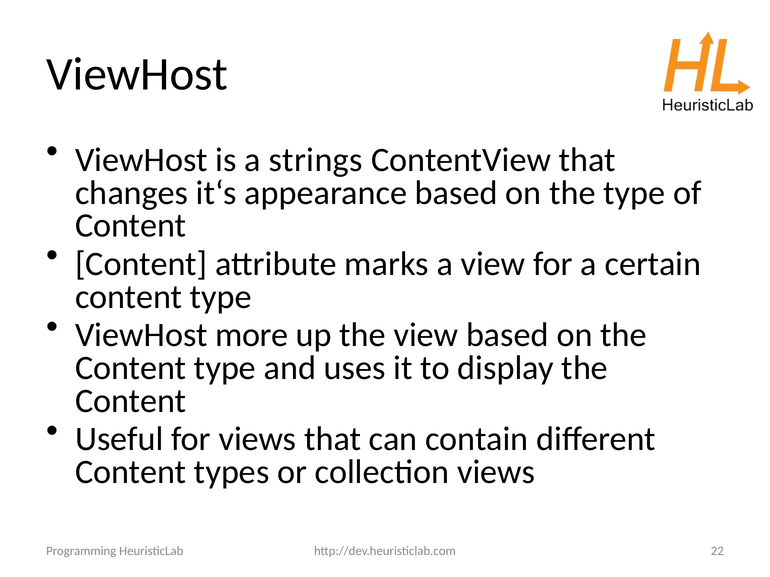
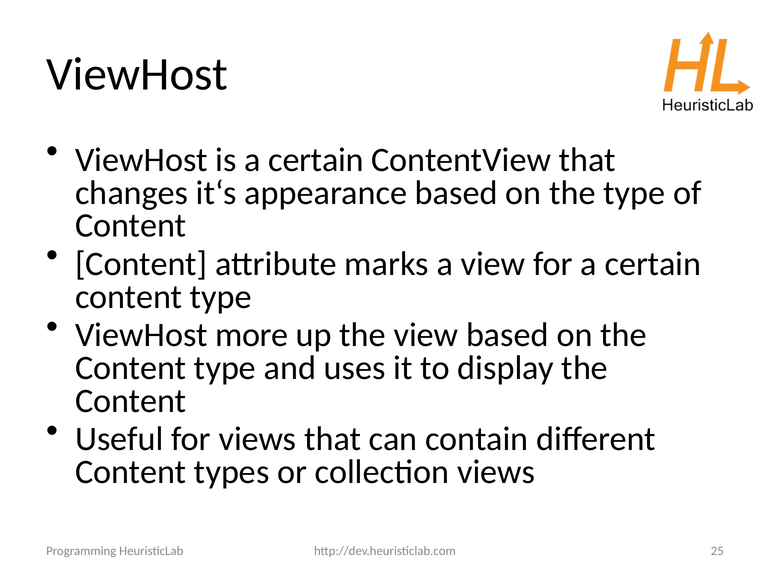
is a strings: strings -> certain (316, 160)
22: 22 -> 25 (717, 551)
